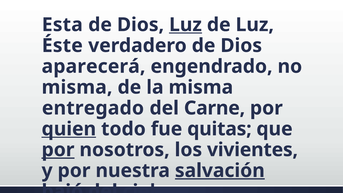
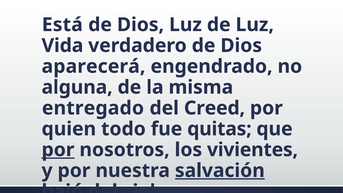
Esta: Esta -> Está (62, 25)
Luz underline: present -> none (185, 25)
Éste: Éste -> Vida (62, 46)
misma: misma -> alguna (77, 87)
Carne: Carne -> Creed (215, 108)
quien underline: present -> none (69, 129)
